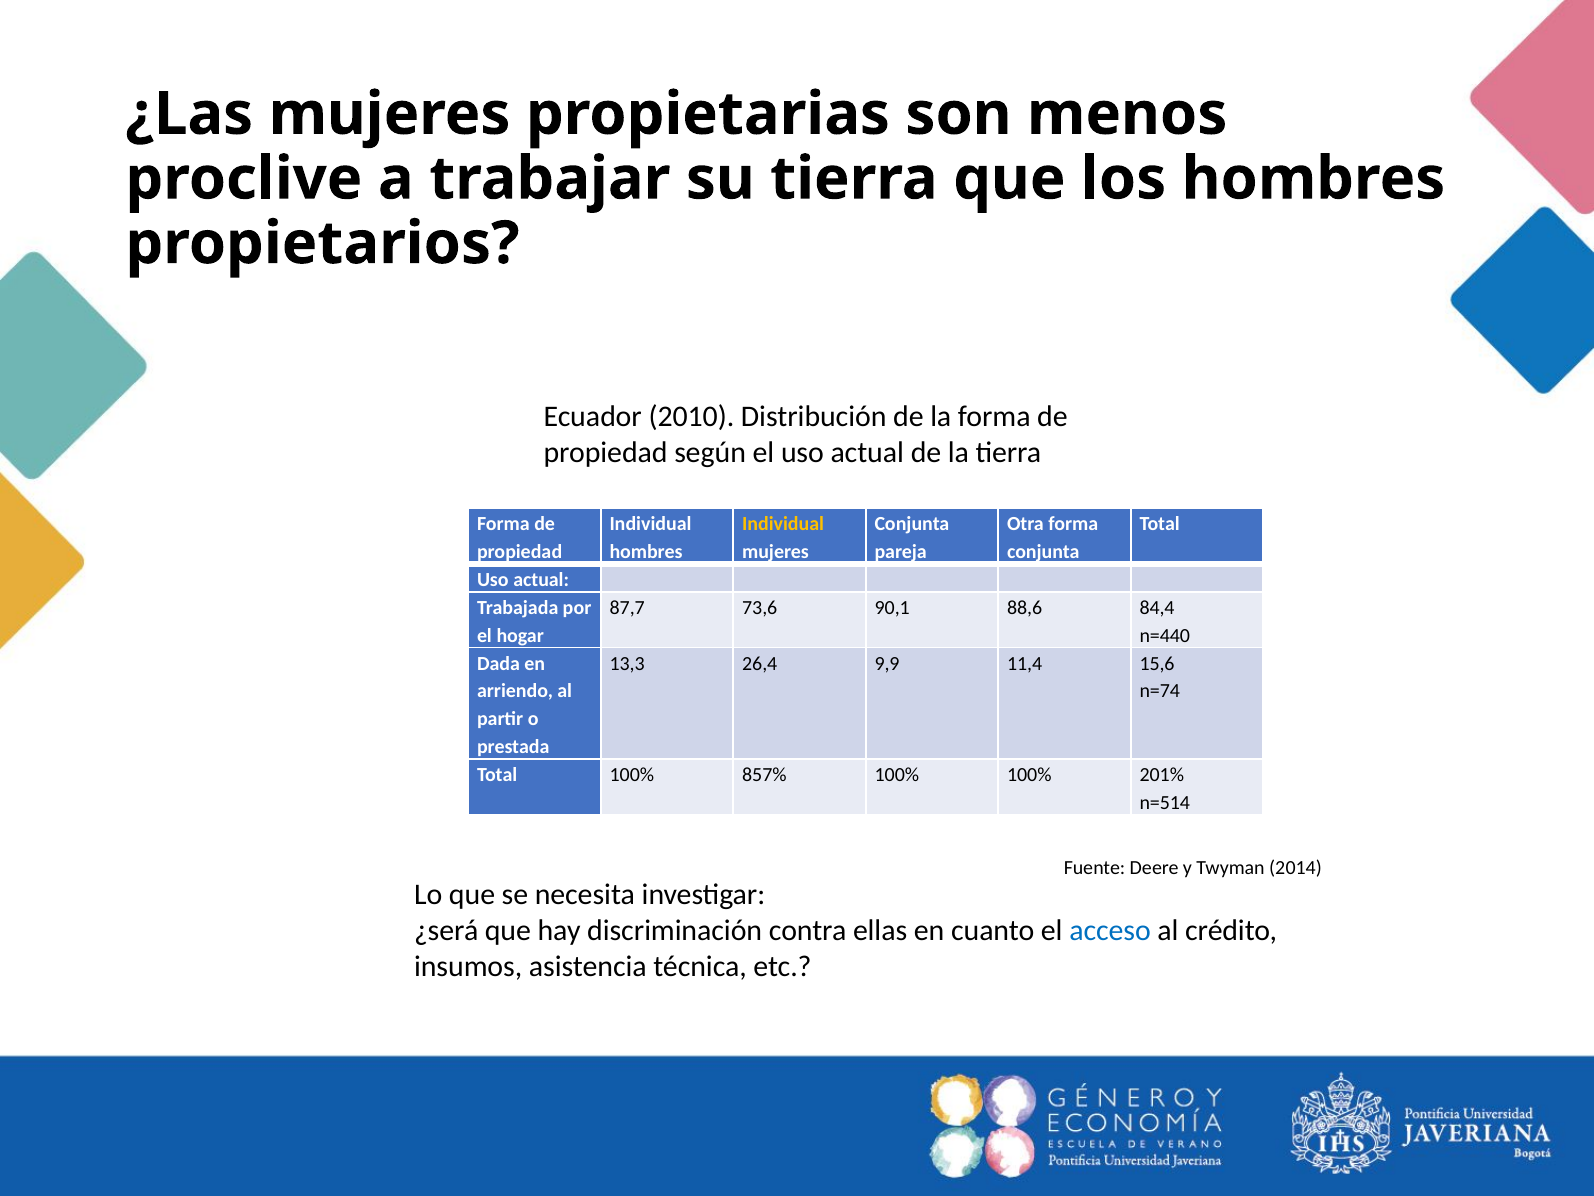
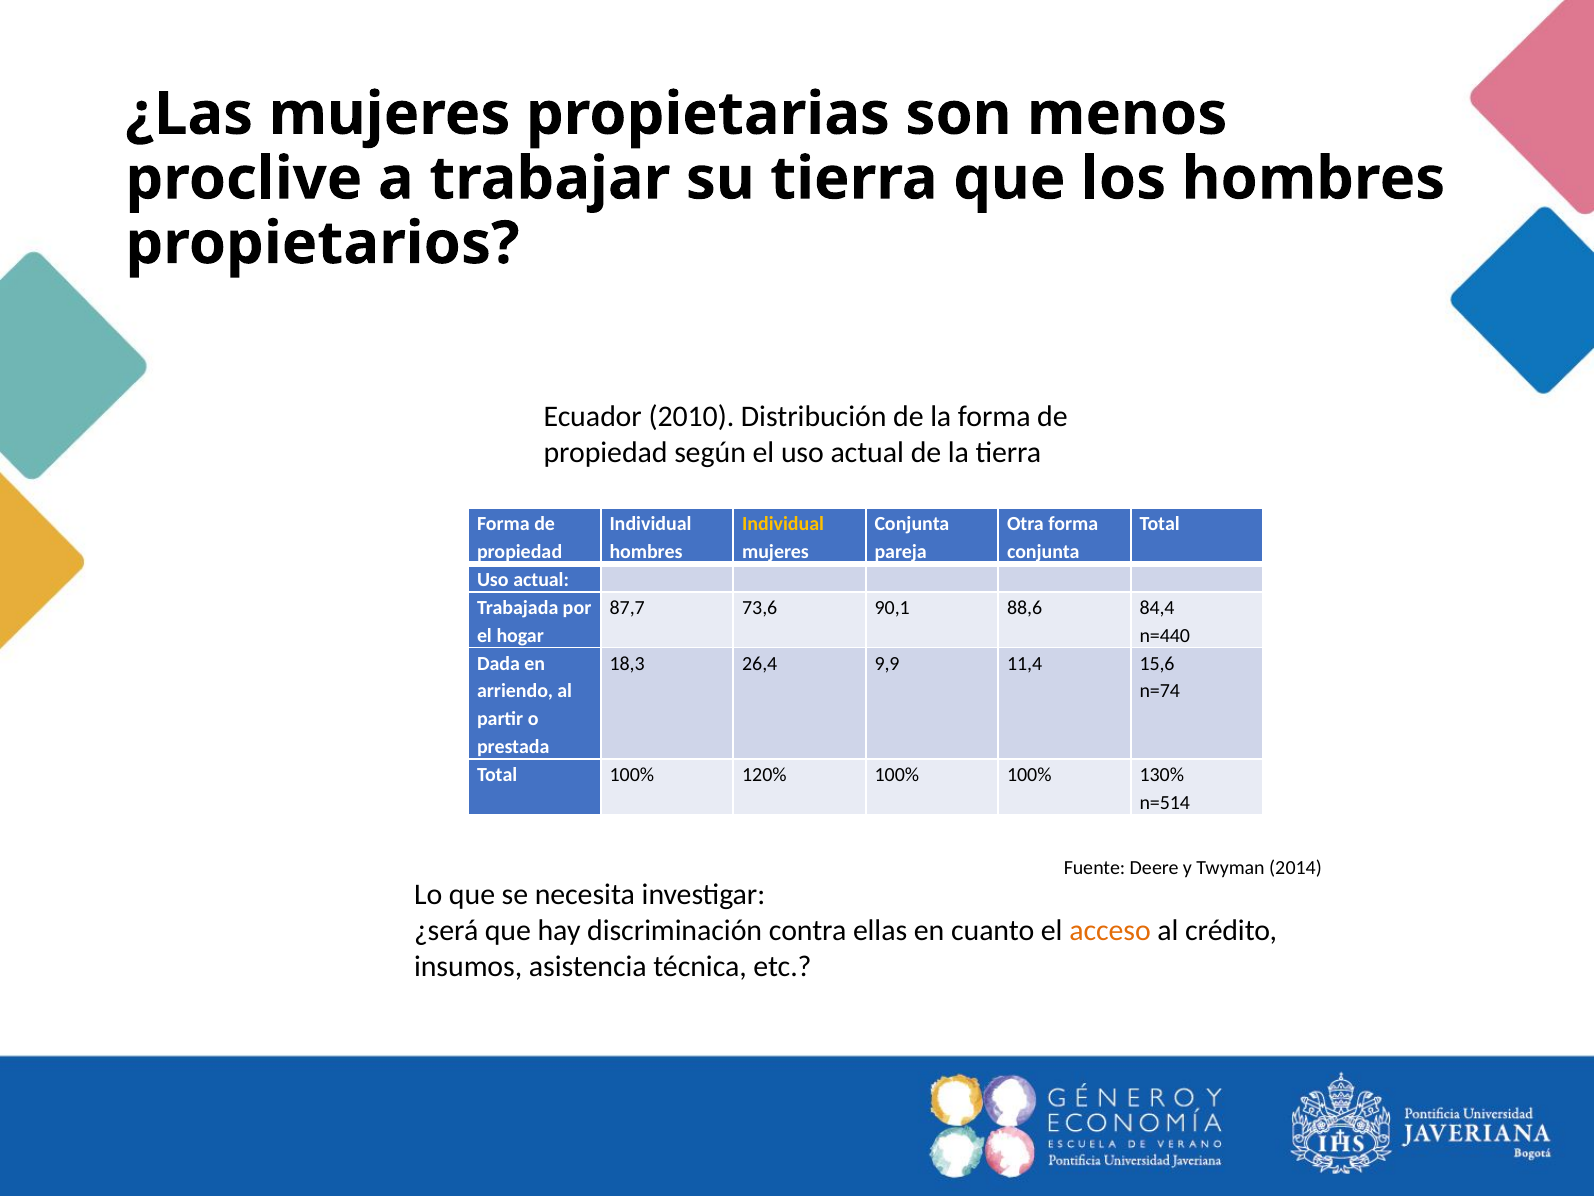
13,3: 13,3 -> 18,3 (627, 663)
857%: 857% -> 120% (764, 774)
201%: 201% -> 130% (1162, 774)
acceso colour: blue -> orange (1110, 930)
